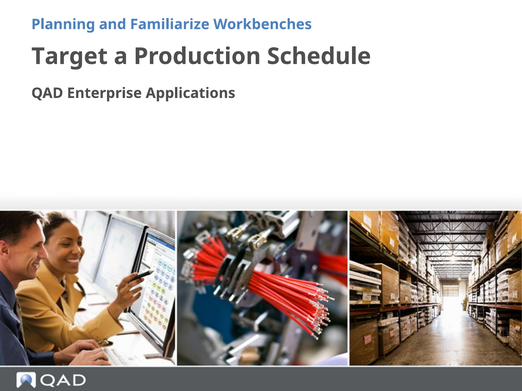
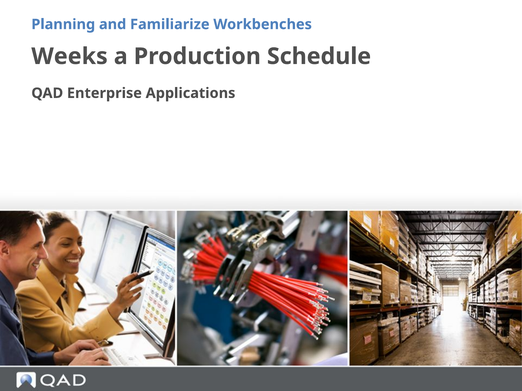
Target: Target -> Weeks (70, 56)
